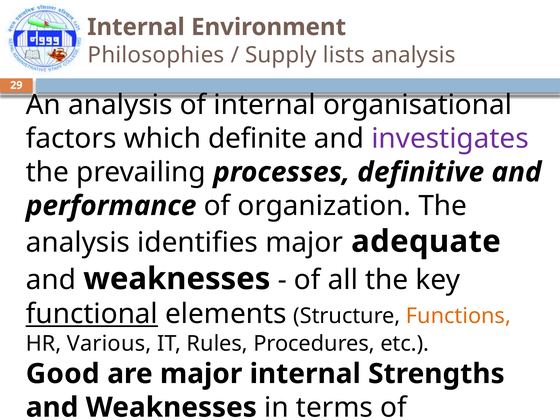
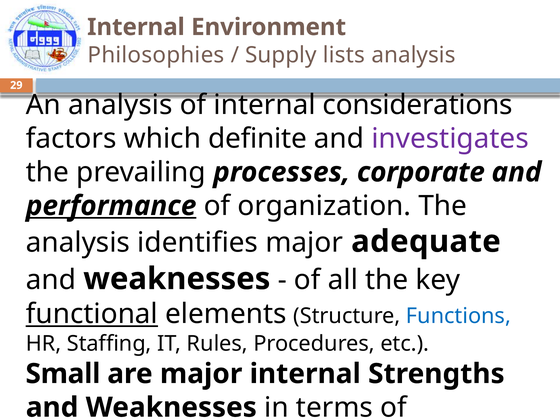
organisational: organisational -> considerations (418, 105)
definitive: definitive -> corporate (421, 172)
performance underline: none -> present (111, 206)
Functions colour: orange -> blue (458, 316)
Various: Various -> Staffing (109, 344)
Good: Good -> Small (63, 374)
